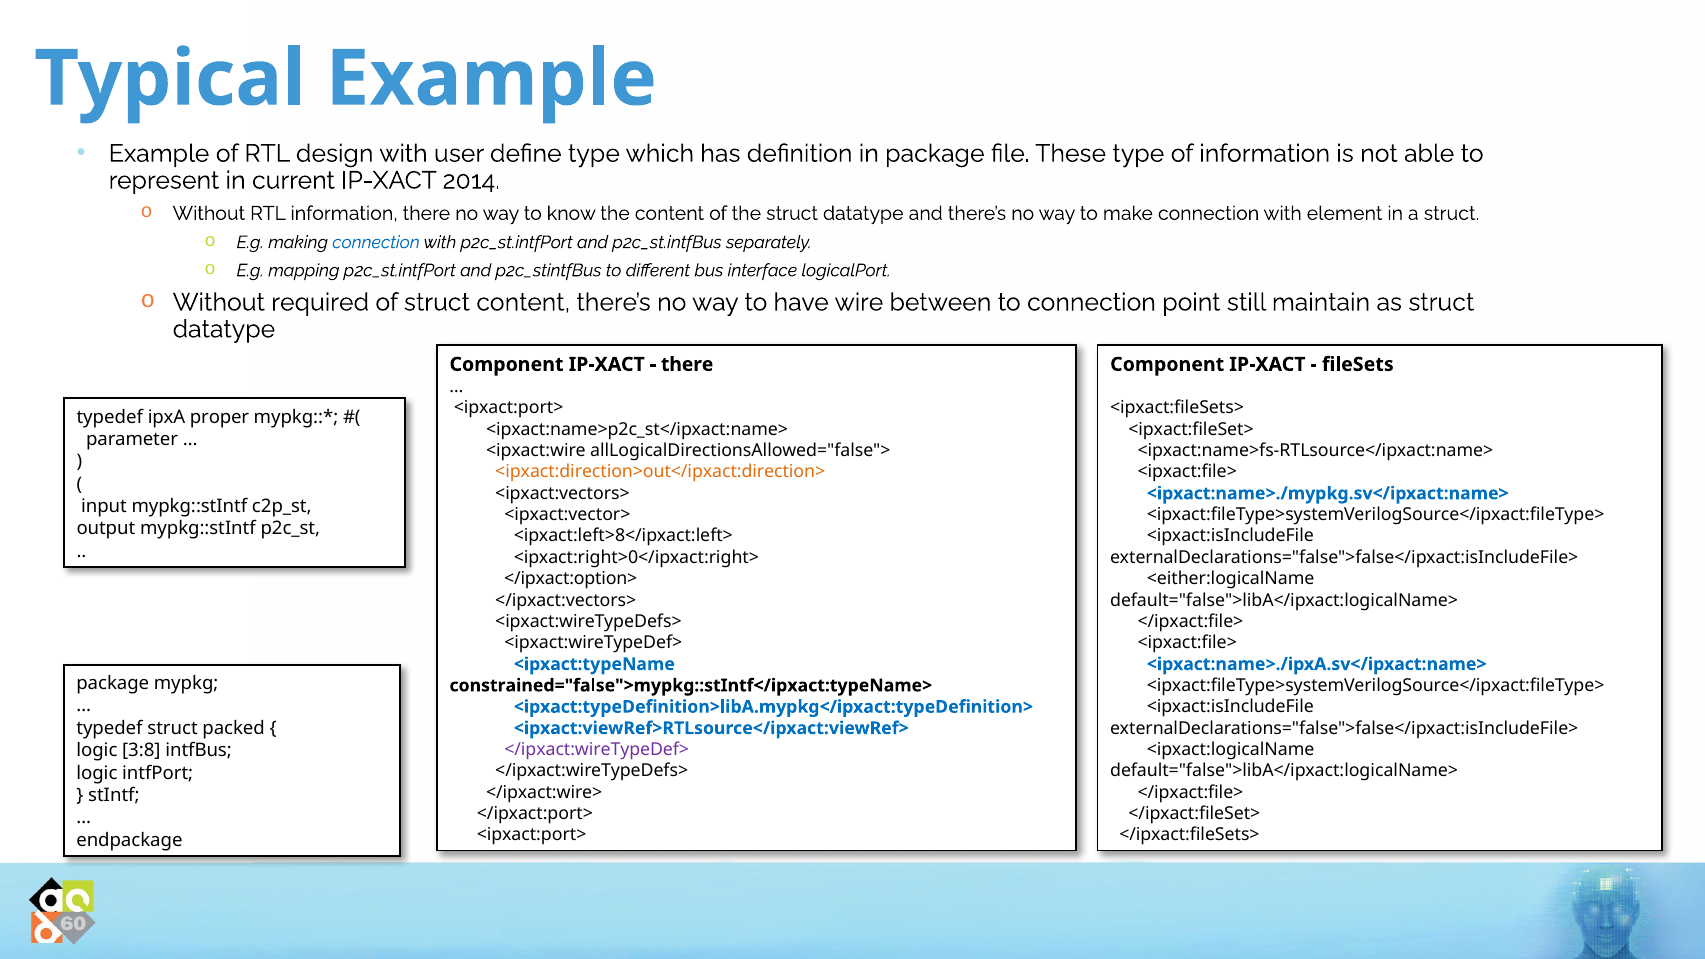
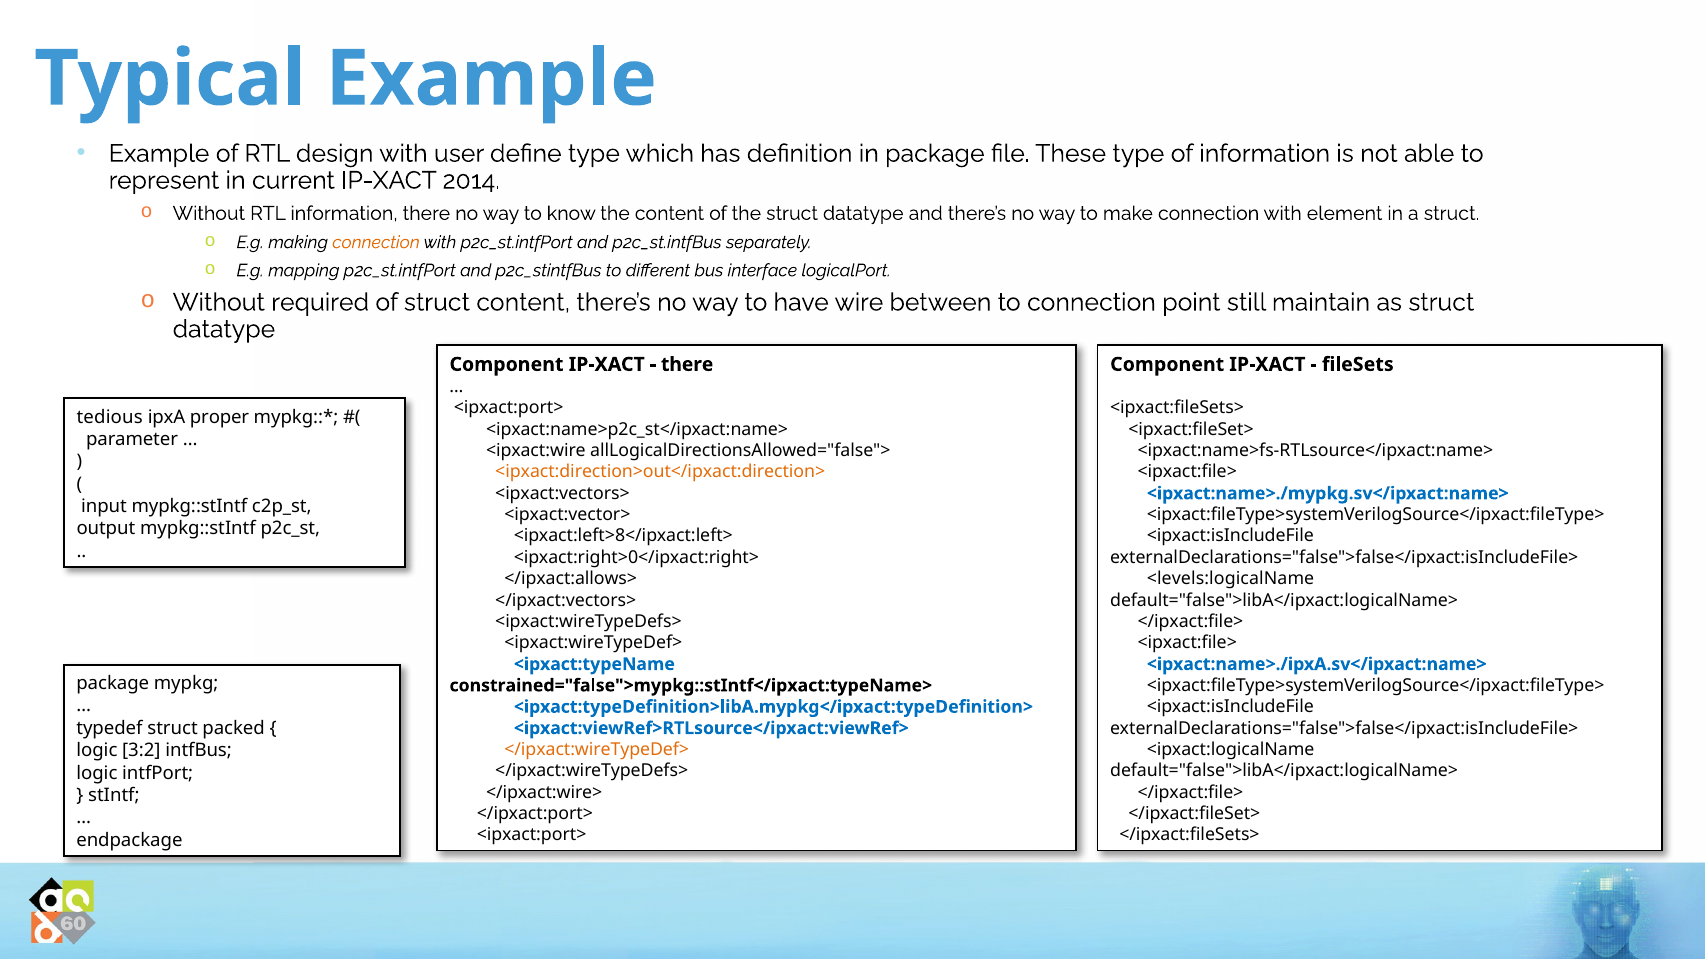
connection colour: blue -> orange (376, 242)
typedef: typedef -> tedious (110, 417)
</ipxact:option>: </ipxact:option> -> </ipxact:allows> (571, 579)
<either:logicalName: <either:logicalName -> <levels:logicalName (1231, 579)
</ipxact:wireTypeDef> colour: purple -> orange (597, 750)
3:8: 3:8 -> 3:2 (141, 751)
